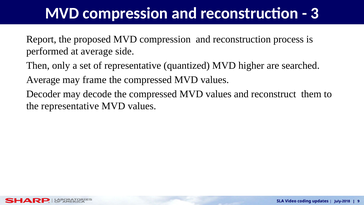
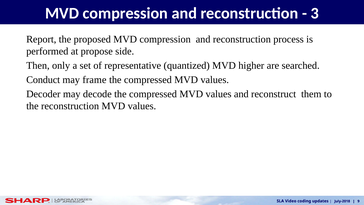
at average: average -> propose (97, 51)
Average: Average -> Conduct (43, 80)
the representative: representative -> reconstruction (70, 106)
